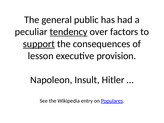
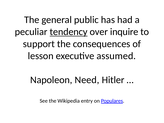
factors: factors -> inquire (124, 32)
support underline: present -> none (39, 44)
provision: provision -> assumed (116, 56)
Insult: Insult -> Need (87, 80)
